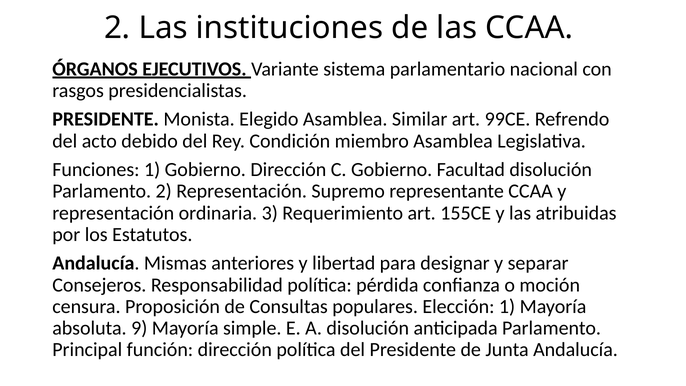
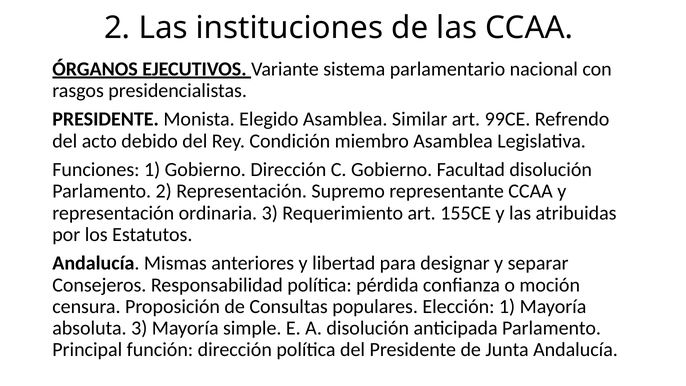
absoluta 9: 9 -> 3 (139, 328)
